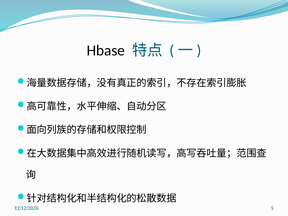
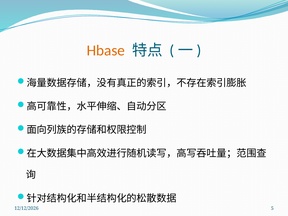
Hbase colour: black -> orange (106, 51)
